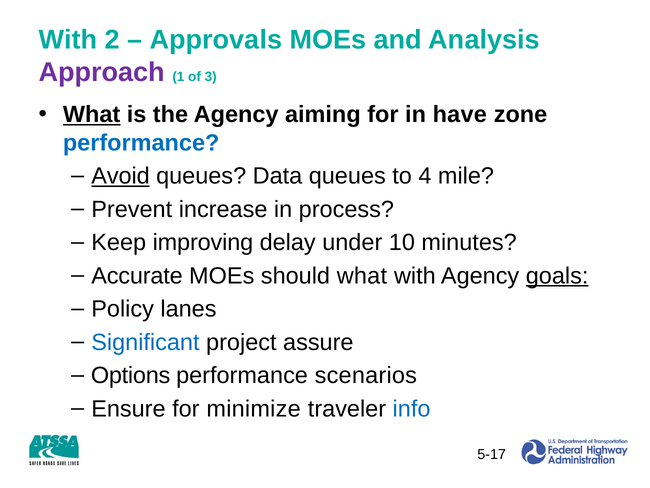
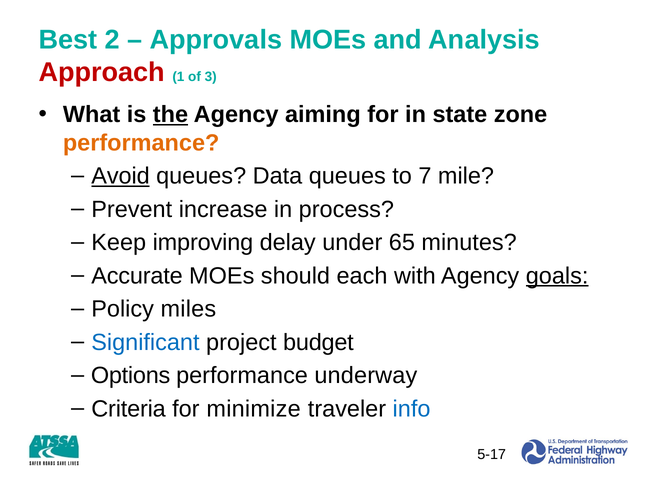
With: With -> Best (68, 40)
Approach colour: purple -> red (102, 72)
What underline: present -> none (92, 114)
the underline: none -> present (170, 114)
have: have -> state (460, 114)
performance colour: blue -> orange (141, 143)
4: 4 -> 7 (425, 176)
10: 10 -> 65 (402, 242)
should what: what -> each (362, 275)
lanes: lanes -> miles (188, 309)
assure: assure -> budget (318, 342)
scenarios: scenarios -> underway (366, 375)
Ensure: Ensure -> Criteria (129, 408)
